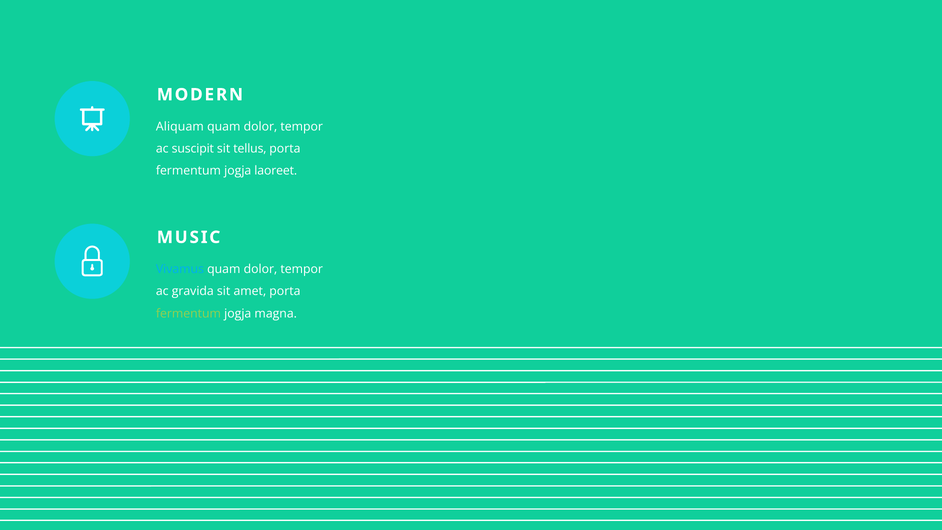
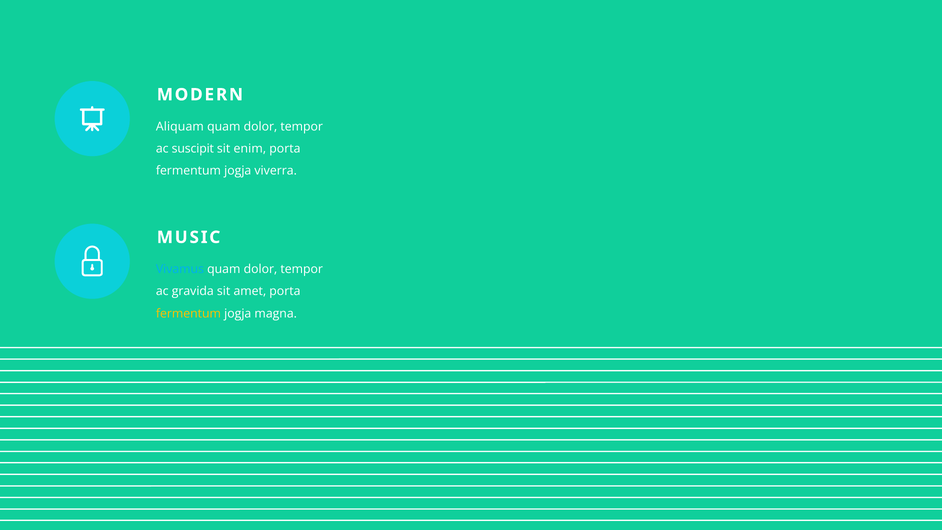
tellus: tellus -> enim (250, 149)
laoreet: laoreet -> viverra (276, 171)
fermentum colour: light green -> yellow (188, 313)
